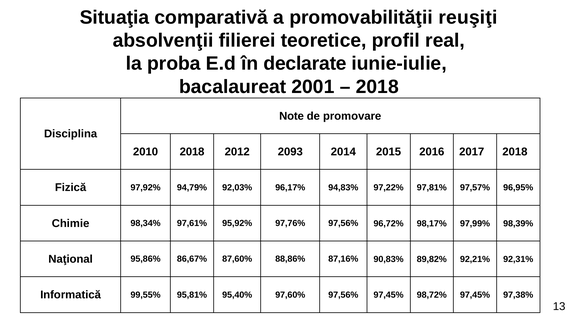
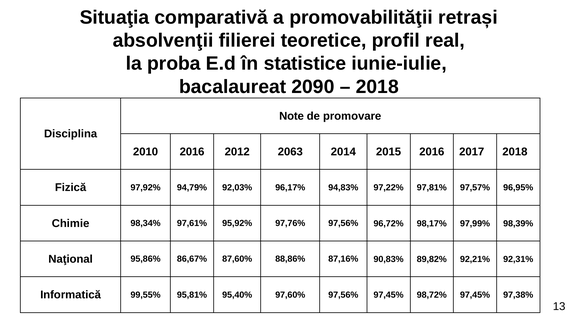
reuşiţi: reuşiţi -> retrași (468, 17)
declarate: declarate -> statistice (305, 64)
2001: 2001 -> 2090 (313, 87)
2010 2018: 2018 -> 2016 (192, 152)
2093: 2093 -> 2063 (290, 152)
